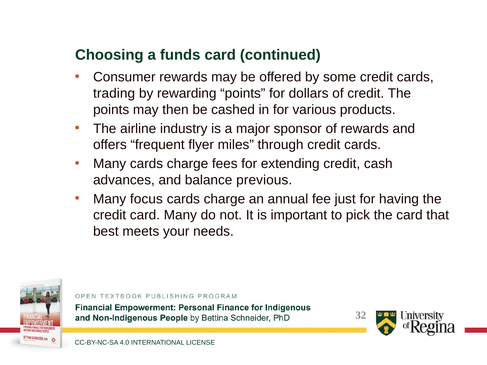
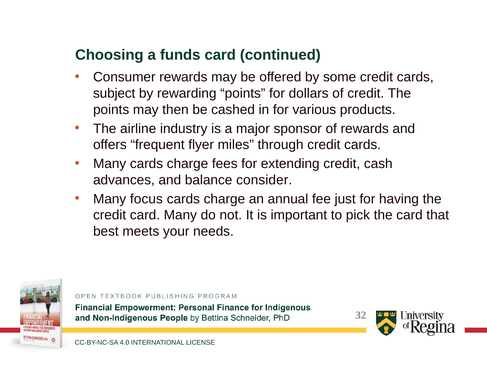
trading: trading -> subject (114, 93)
previous: previous -> consider (264, 180)
